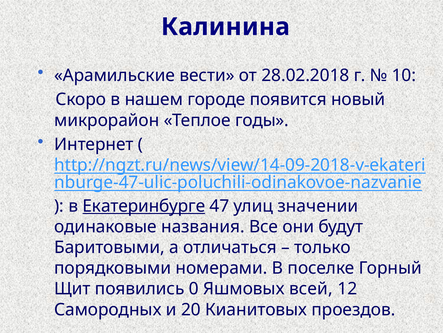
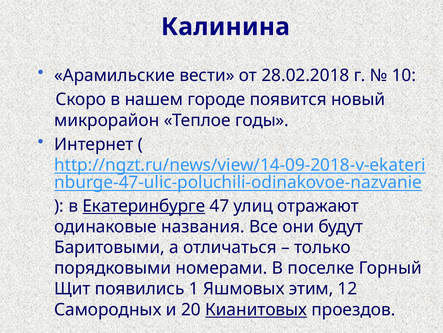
значении: значении -> отражают (318, 206)
0: 0 -> 1 (194, 288)
всей: всей -> этим (311, 288)
Кианитовых underline: none -> present (256, 309)
